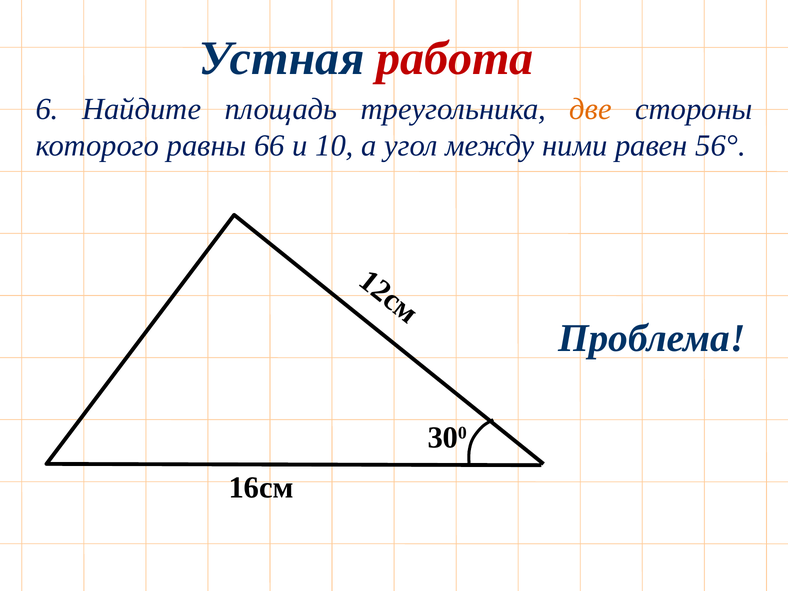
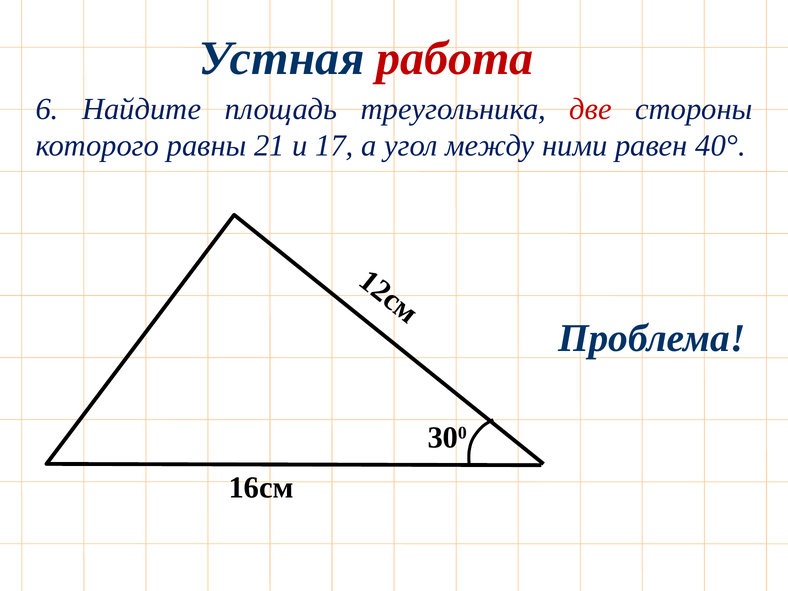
две colour: orange -> red (591, 109)
66: 66 -> 21 (269, 146)
10: 10 -> 17 (334, 146)
56°: 56° -> 40° (721, 146)
